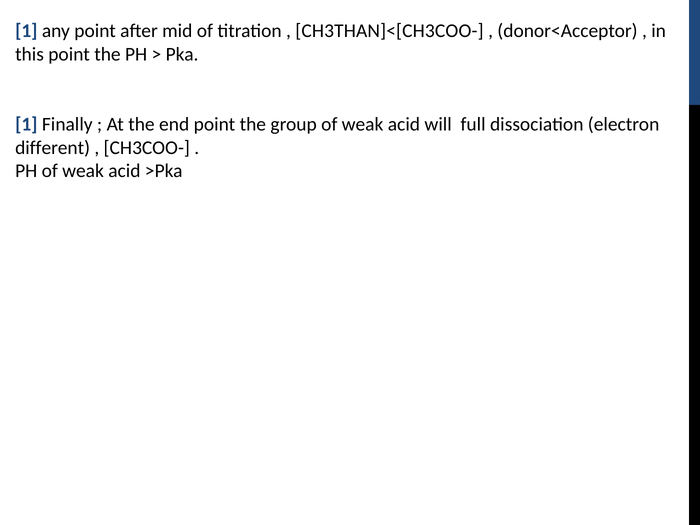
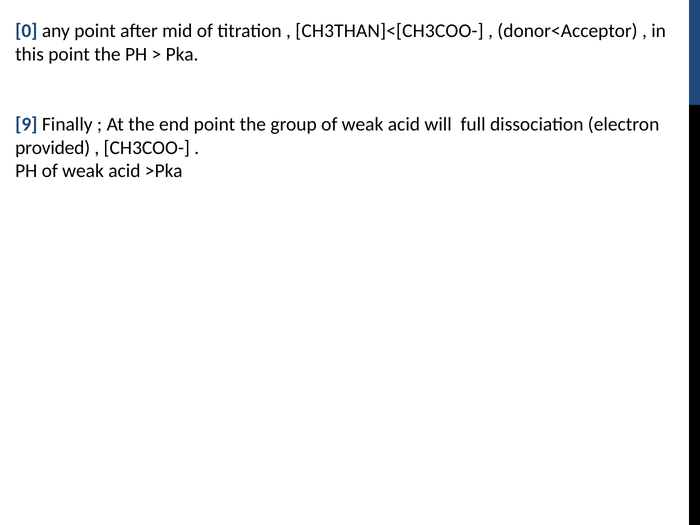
1: 1 -> 0 (26, 31)
1: 1 -> 9 (26, 124)
different: different -> provided (53, 148)
